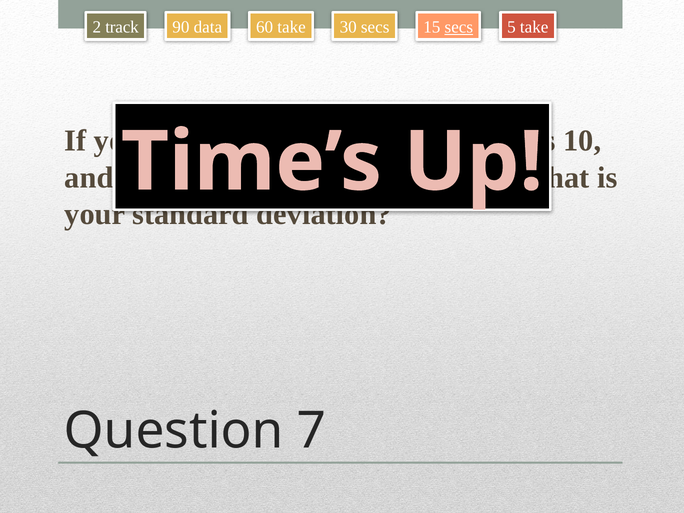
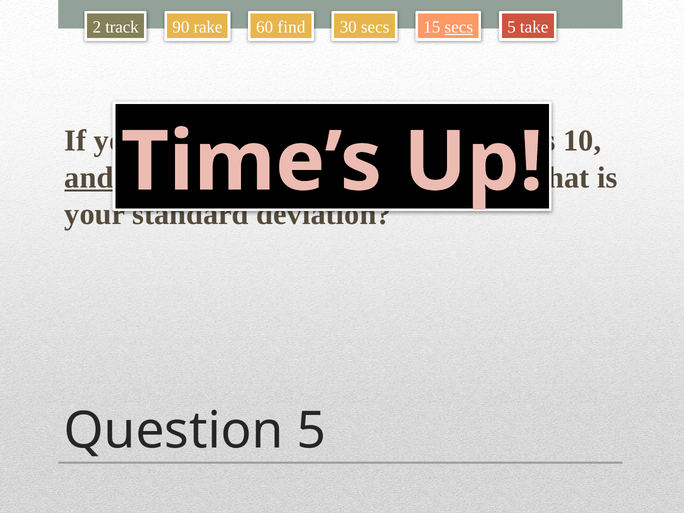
data: data -> rake (208, 27)
60 take: take -> find (291, 27)
and underline: none -> present (89, 177)
Question 7: 7 -> 5 (312, 431)
